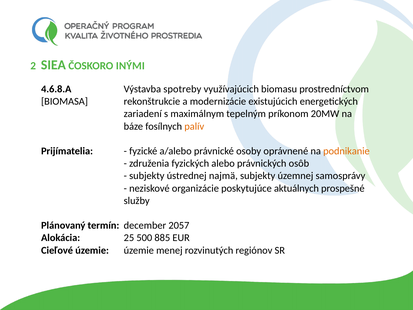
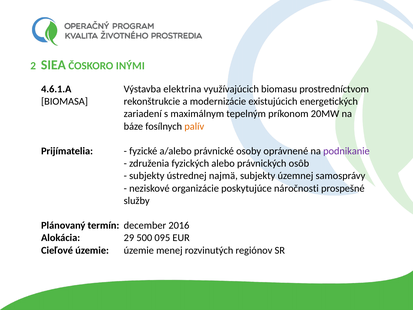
4.6.8.A: 4.6.8.A -> 4.6.1.A (56, 89)
spotreby: spotreby -> elektrina (182, 89)
podnikanie colour: orange -> purple (346, 151)
aktuálnych: aktuálnych -> náročnosti (296, 188)
2057: 2057 -> 2016 (179, 225)
25: 25 -> 29 (129, 238)
885: 885 -> 095 (162, 238)
